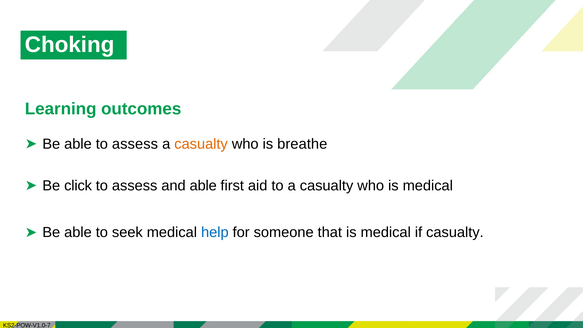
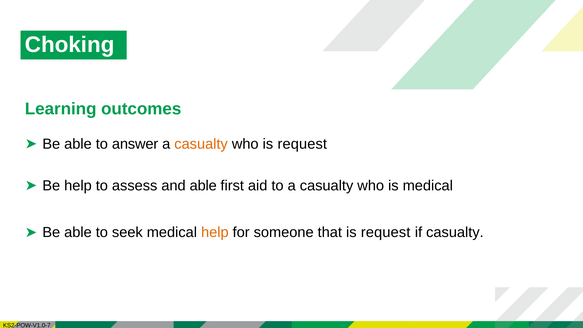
able to assess: assess -> answer (135, 144)
who is breathe: breathe -> request (302, 144)
Be click: click -> help (78, 185)
help colour: blue -> orange (215, 232)
that is medical: medical -> request (386, 232)
